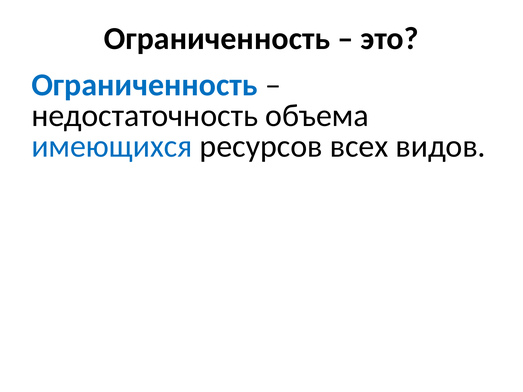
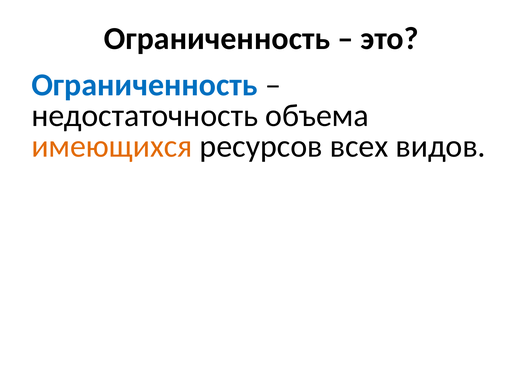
имеющихся colour: blue -> orange (112, 147)
